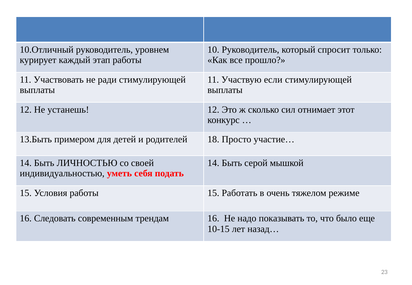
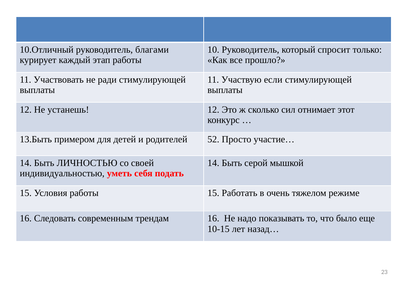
уровнем: уровнем -> благами (152, 50)
18: 18 -> 52 (213, 140)
